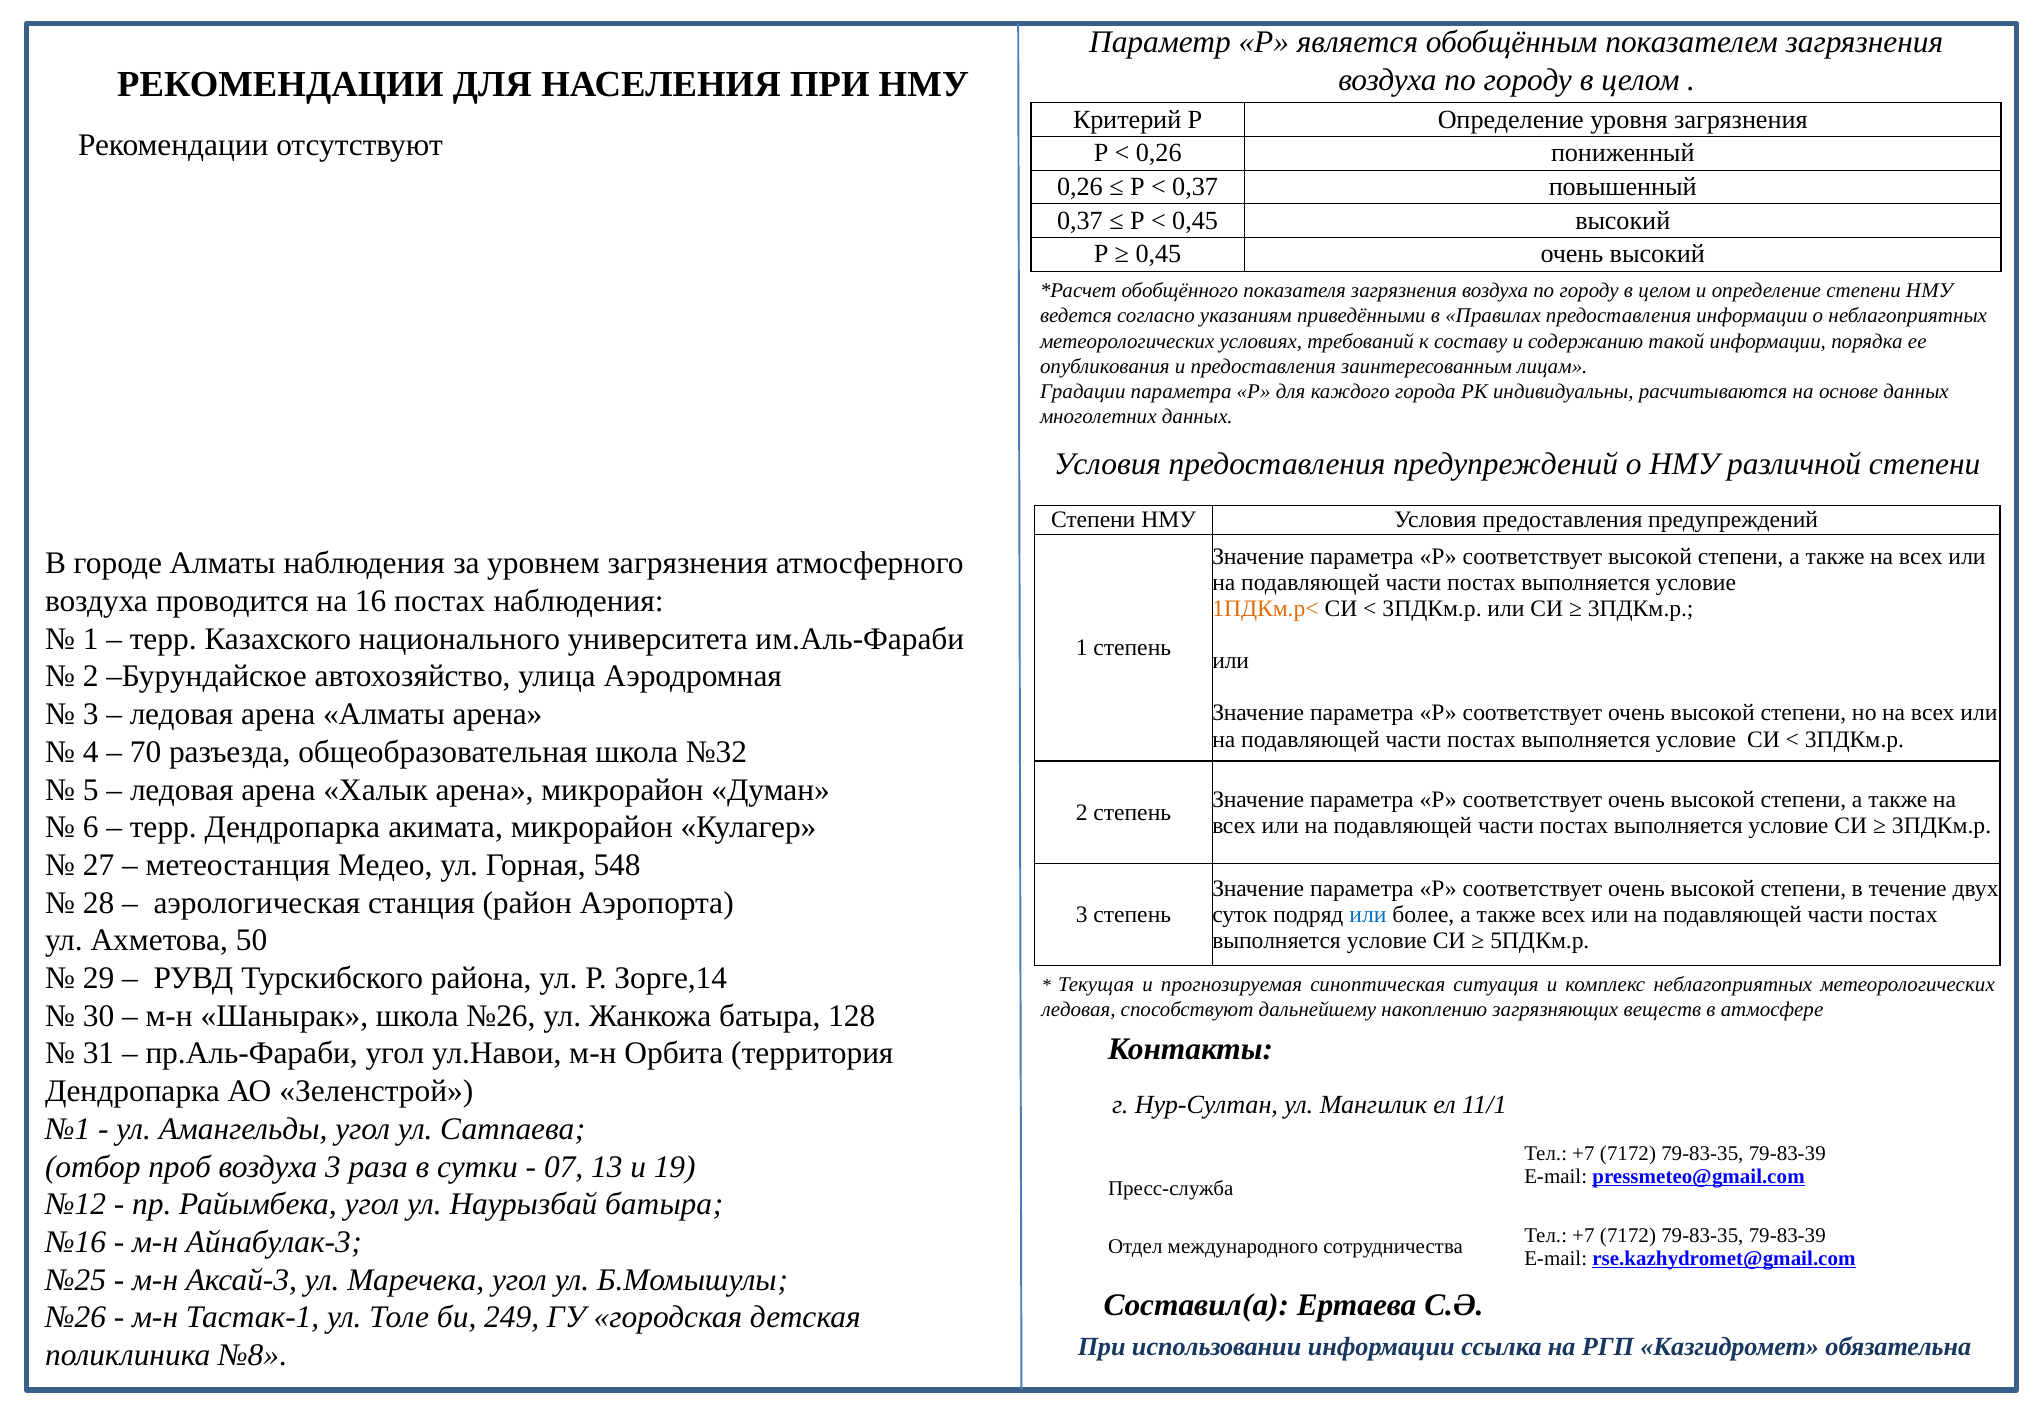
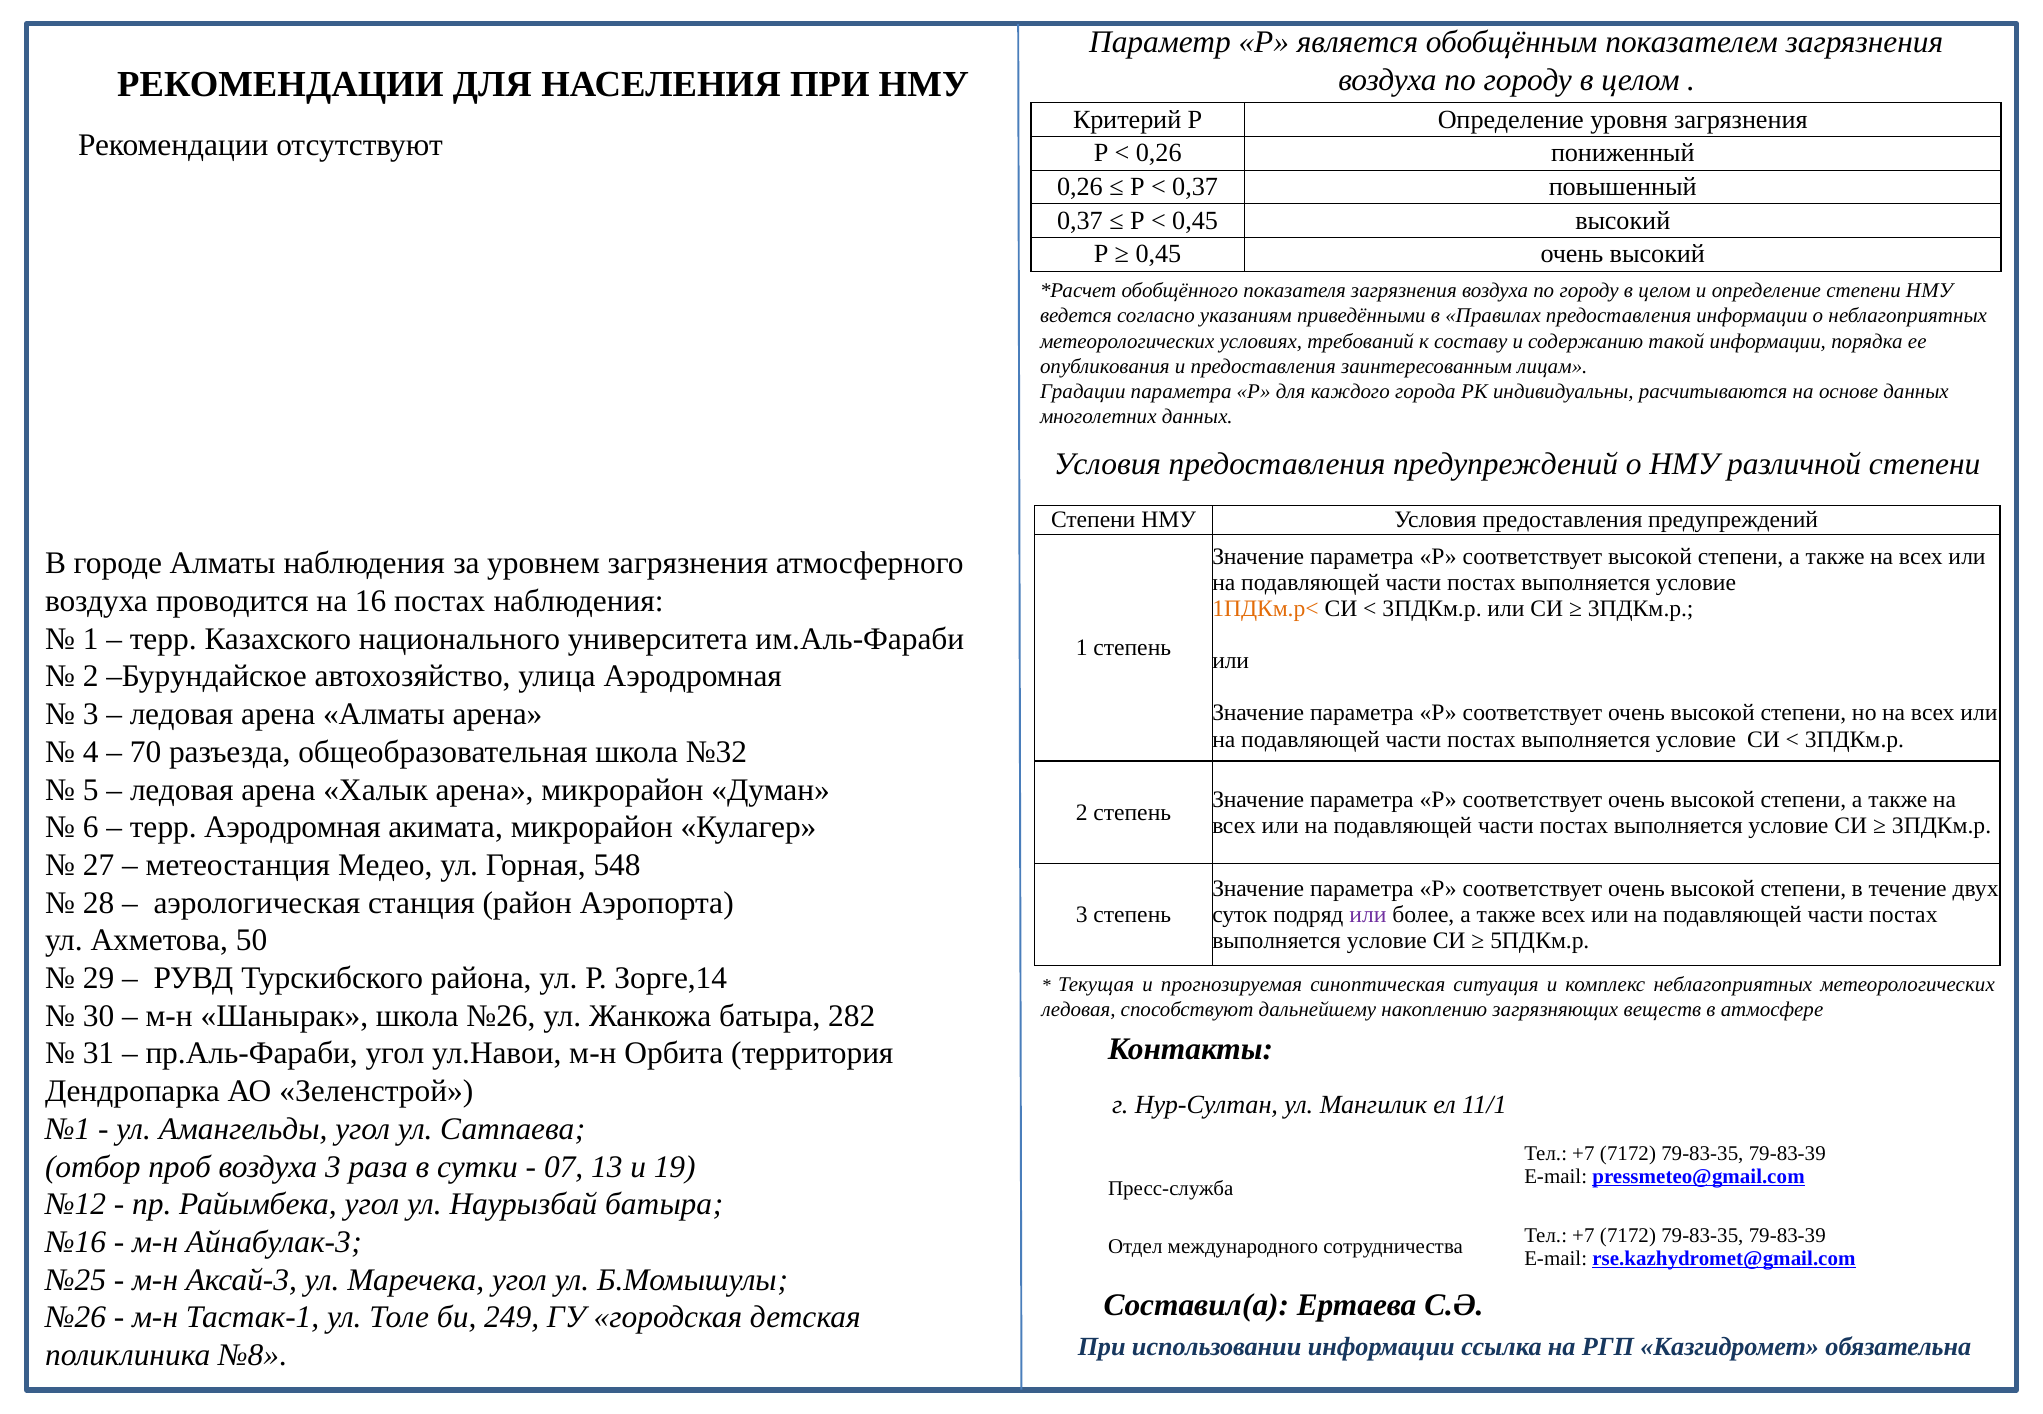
терр Дендропарка: Дендропарка -> Аэродромная (292, 828)
или colour: blue -> purple (1368, 915)
128: 128 -> 282 (852, 1016)
